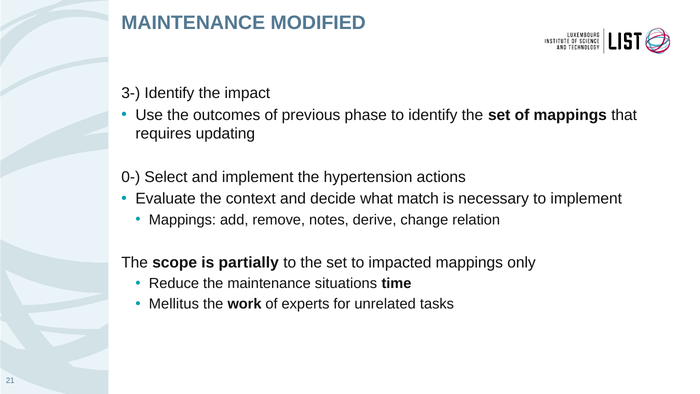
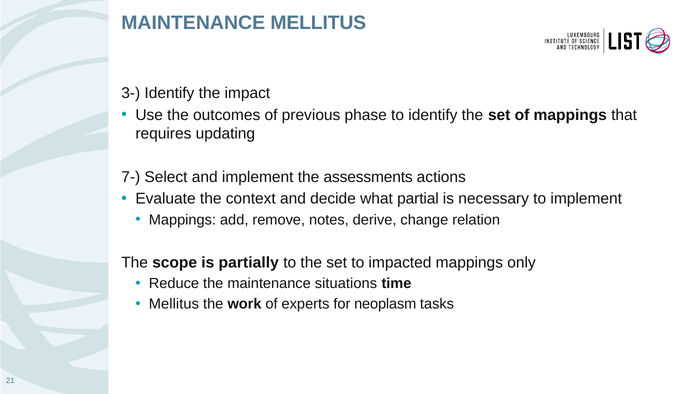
MAINTENANCE MODIFIED: MODIFIED -> MELLITUS (318, 23)
0-: 0- -> 7- (131, 177)
hypertension: hypertension -> assessments (368, 177)
match: match -> partial (418, 199)
unrelated: unrelated -> neoplasm (385, 304)
